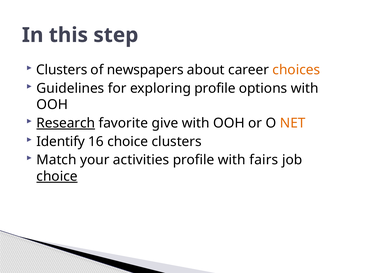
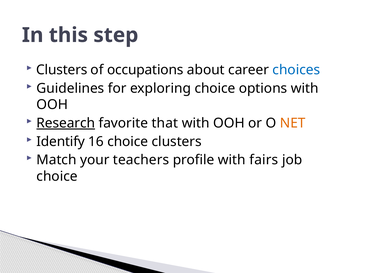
newspapers: newspapers -> occupations (145, 70)
choices colour: orange -> blue (296, 70)
exploring profile: profile -> choice (215, 89)
give: give -> that (165, 123)
activities: activities -> teachers (141, 160)
choice underline: present -> none (57, 177)
